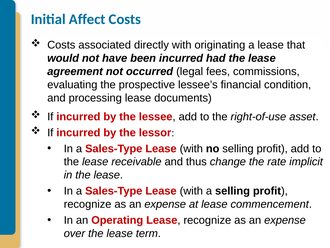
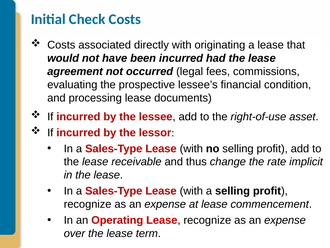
Affect: Affect -> Check (87, 19)
